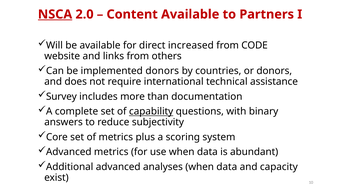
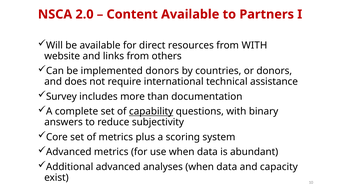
NSCA underline: present -> none (55, 14)
increased: increased -> resources (191, 45)
from CODE: CODE -> WITH (254, 45)
